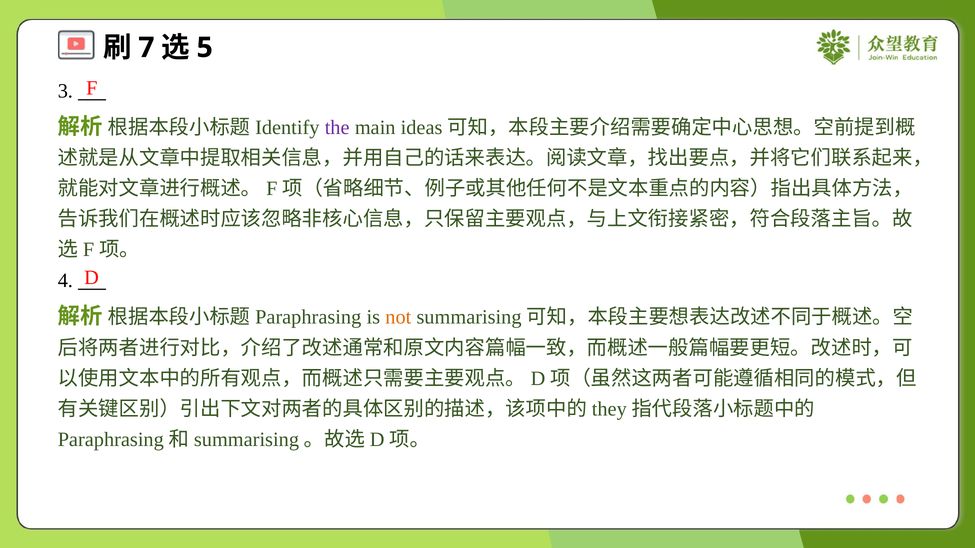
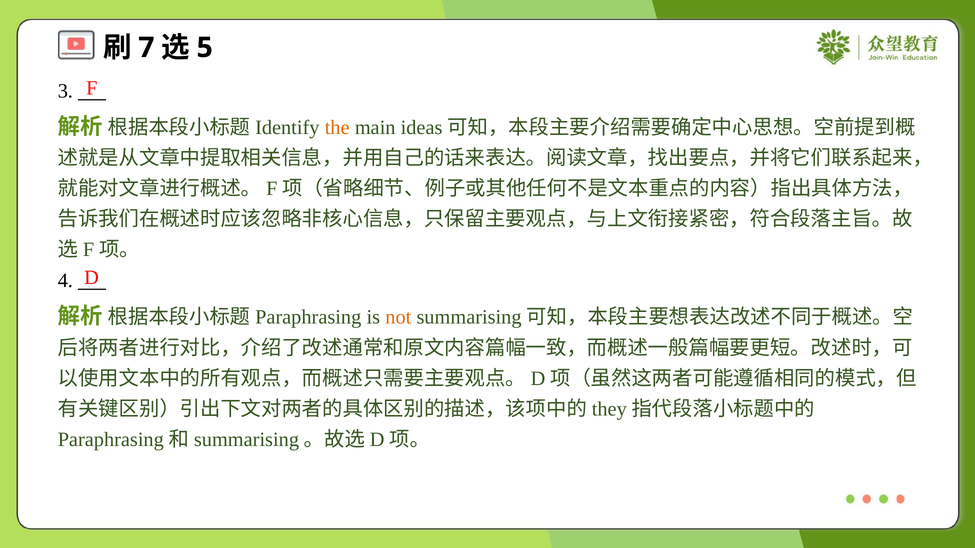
the colour: purple -> orange (337, 128)
